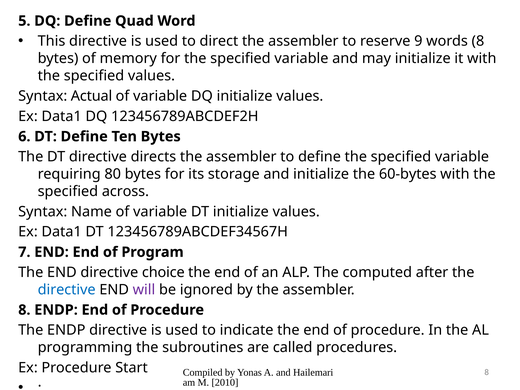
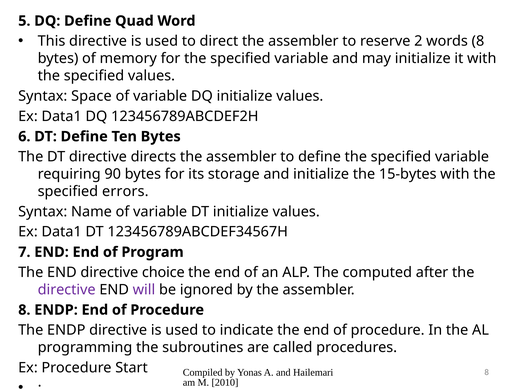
9: 9 -> 2 (418, 41)
Actual: Actual -> Space (91, 96)
80: 80 -> 90 (113, 174)
60-bytes: 60-bytes -> 15-bytes (408, 174)
across: across -> errors (125, 191)
directive colour: blue -> purple (67, 290)
